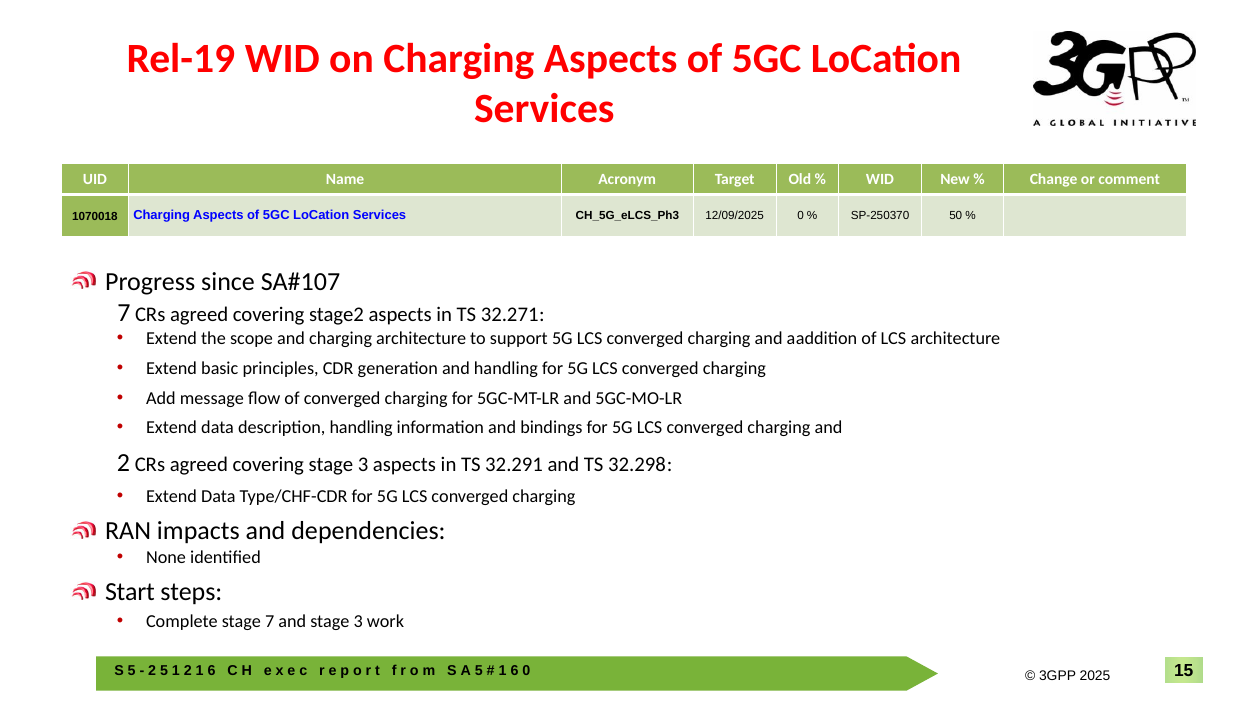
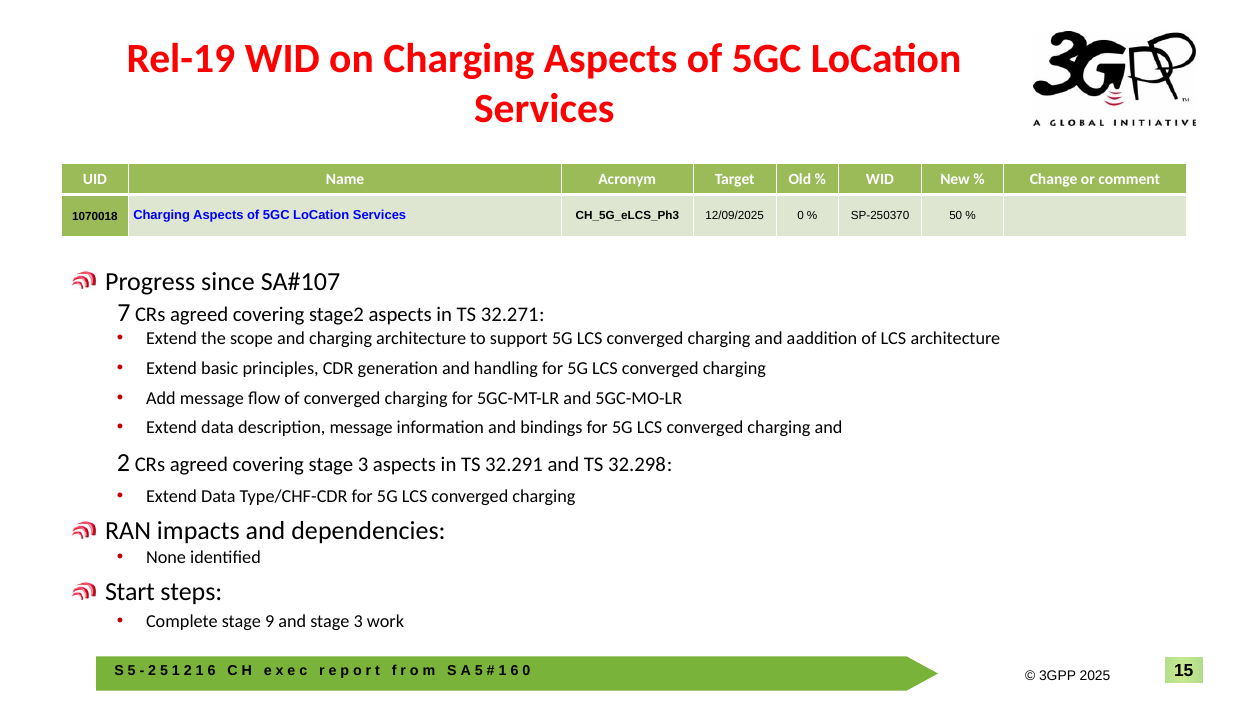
description handling: handling -> message (361, 428)
stage 7: 7 -> 9 (270, 622)
